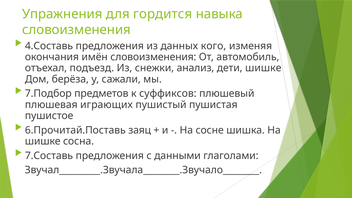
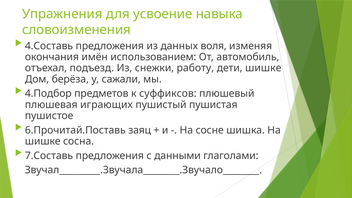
гордится: гордится -> усвоение (163, 14)
кого: кого -> воля (214, 46)
имён словоизменения: словоизменения -> использованием (153, 57)
анализ: анализ -> работу (195, 68)
7.Подбор: 7.Подбор -> 4.Подбор (48, 94)
